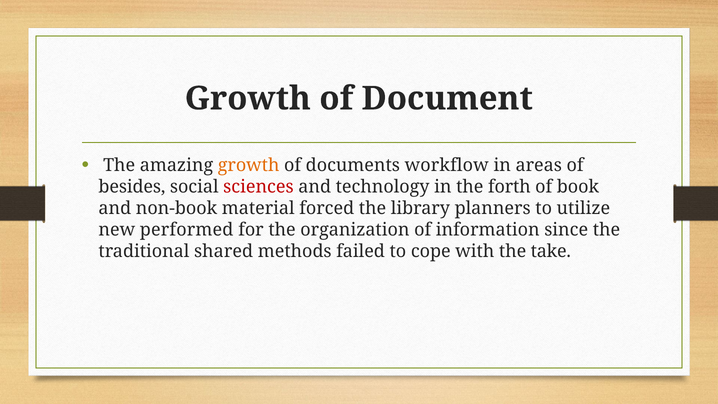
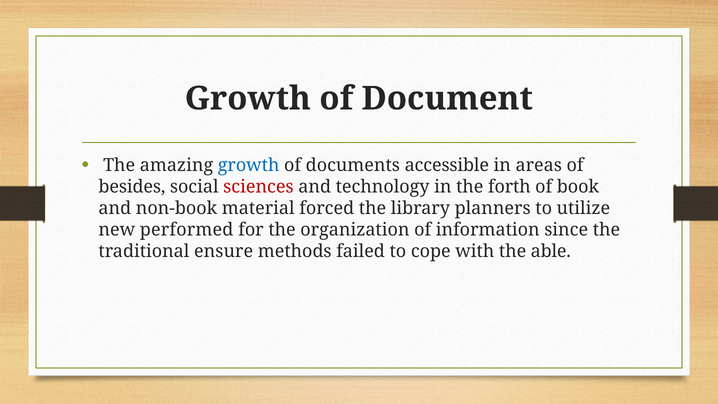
growth colour: orange -> blue (249, 165)
workflow: workflow -> accessible (447, 165)
shared: shared -> ensure (224, 251)
take: take -> able (551, 251)
